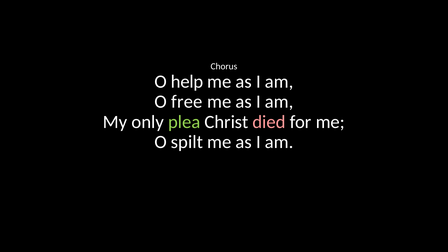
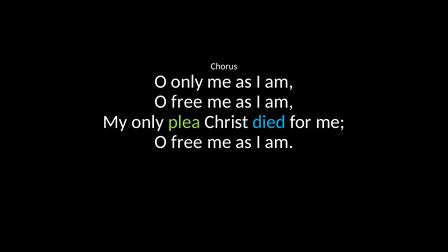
O help: help -> only (187, 82)
died colour: pink -> light blue (269, 122)
spilt: spilt -> free (187, 142)
